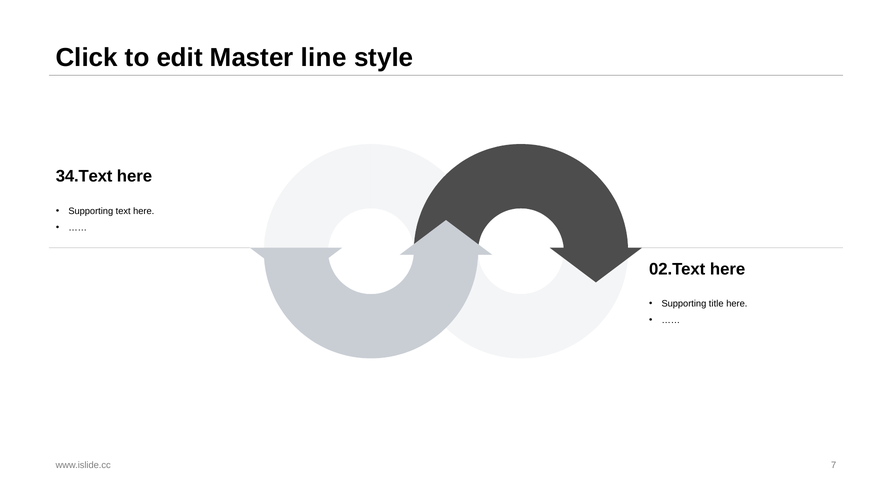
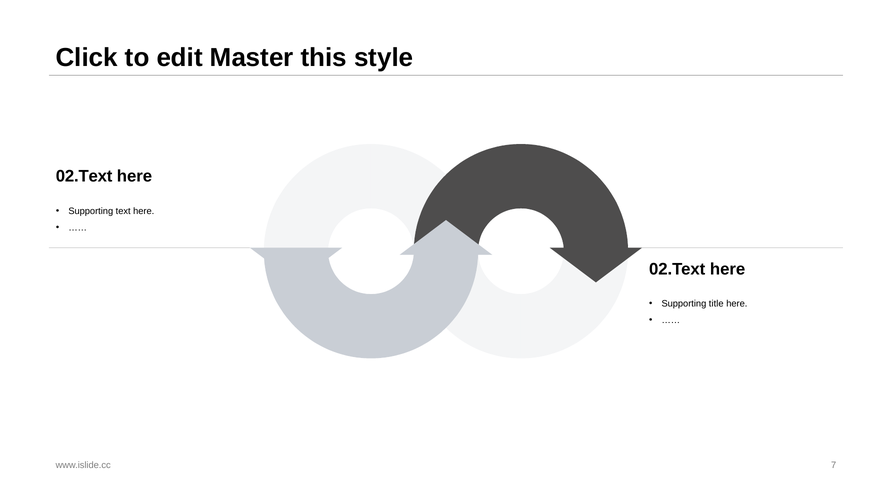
line: line -> this (324, 58)
34.Text: 34.Text -> 02.Text (84, 176)
